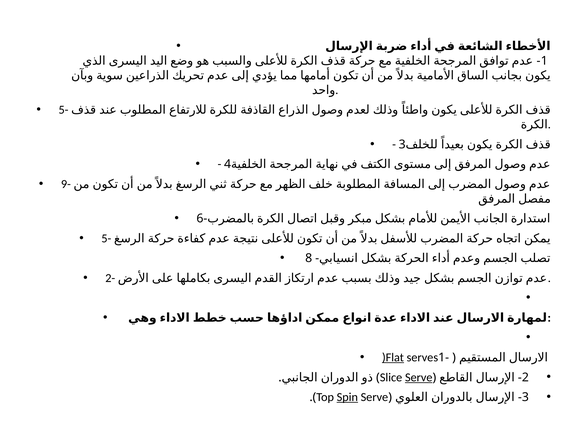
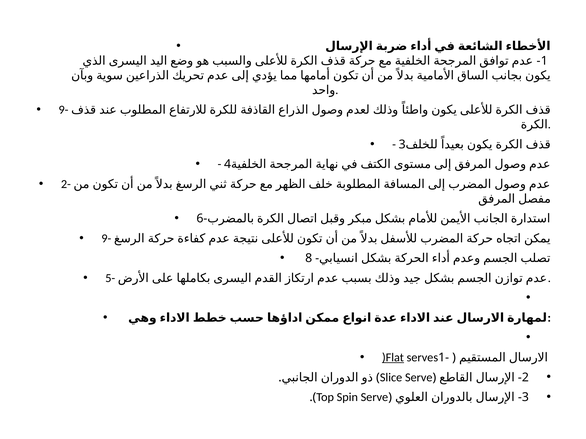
5-: 5- -> 9- (63, 110)
9-: 9- -> 2- (66, 184)
5-: 5- -> 9- (106, 239)
2-: 2- -> 5- (110, 278)
Serve underline: present -> none (419, 378)
Spin underline: present -> none (347, 398)
